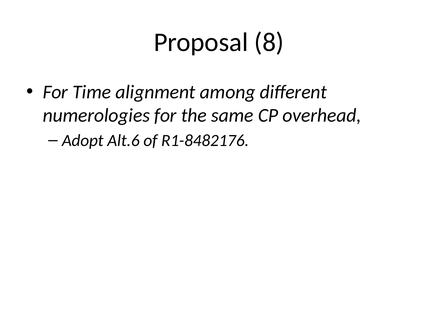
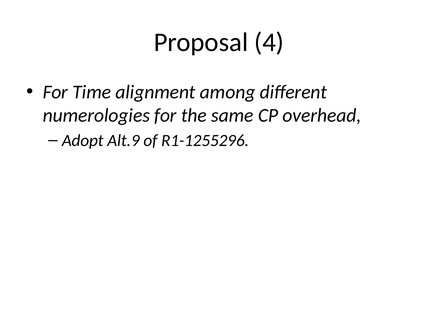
8: 8 -> 4 (269, 42)
Alt.6: Alt.6 -> Alt.9 (123, 140)
R1-8482176: R1-8482176 -> R1-1255296 (205, 140)
